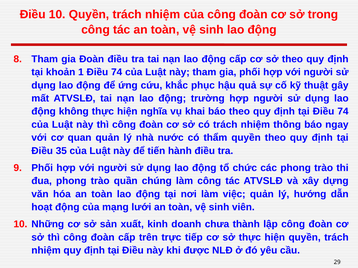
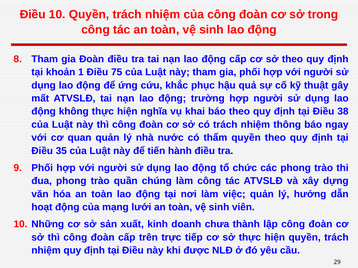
1 Điều 74: 74 -> 75 (117, 72)
tại Điều 74: 74 -> 38 (343, 112)
